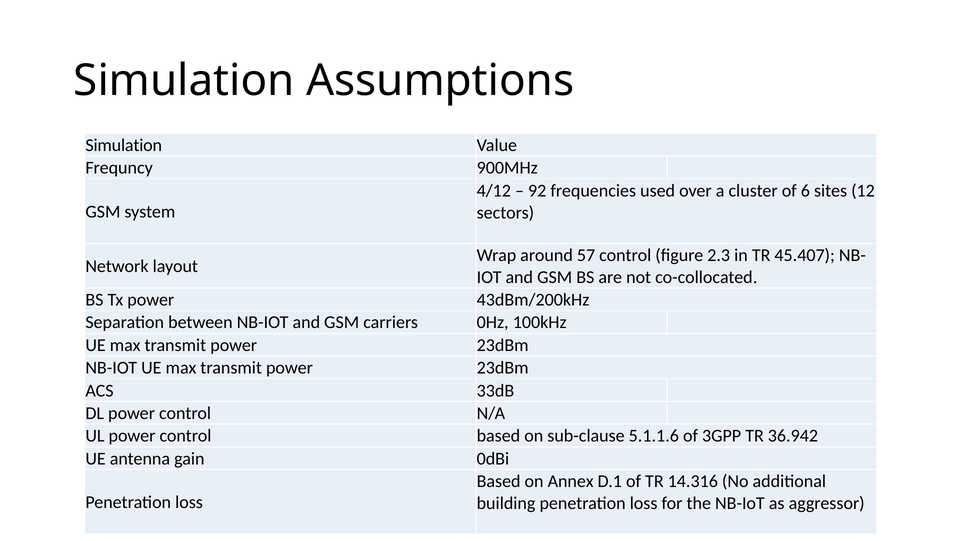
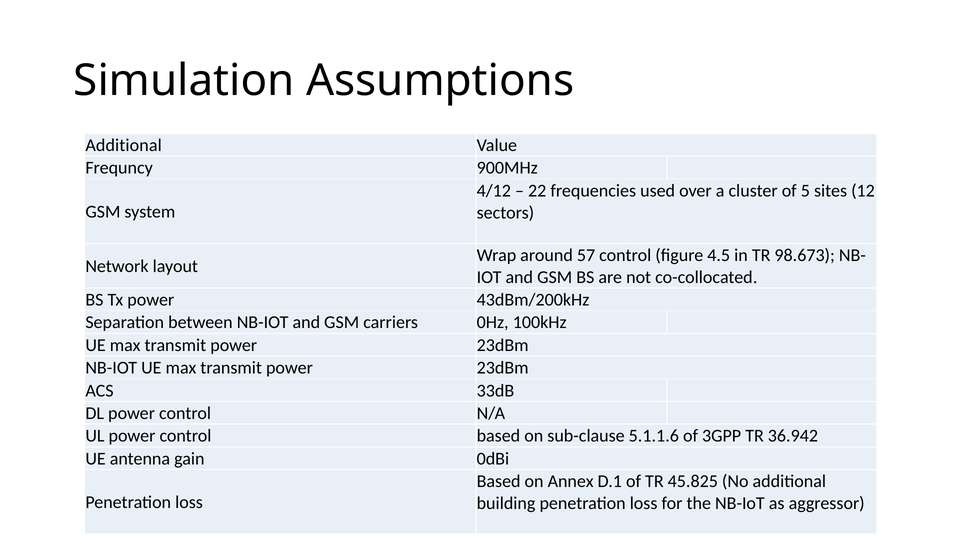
Simulation: Simulation -> Additional (124, 145)
92: 92 -> 22 (537, 191)
6: 6 -> 5 (805, 191)
2.3: 2.3 -> 4.5 (719, 255)
45.407: 45.407 -> 98.673 (805, 255)
14.316: 14.316 -> 45.825 (693, 481)
